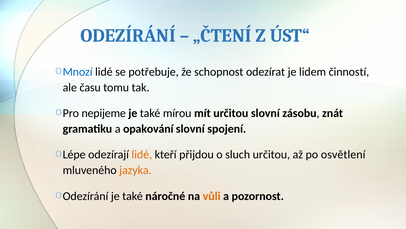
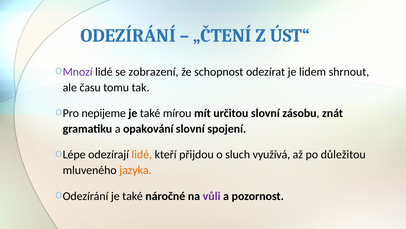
Mnozí colour: blue -> purple (78, 72)
potřebuje: potřebuje -> zobrazení (153, 72)
činností: činností -> shrnout (349, 72)
sluch určitou: určitou -> využívá (271, 154)
osvětlení: osvětlení -> důležitou (343, 154)
vůli colour: orange -> purple (212, 196)
